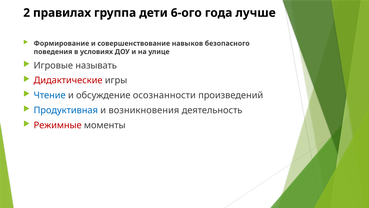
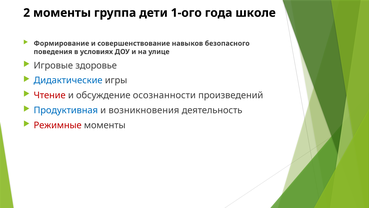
2 правилах: правилах -> моменты (62, 13)
6-ого: 6-ого -> 1-ого (186, 13)
лучше: лучше -> школе (256, 13)
называть: называть -> здоровье (96, 65)
Дидактические colour: red -> blue (68, 80)
Чтение colour: blue -> red (50, 95)
